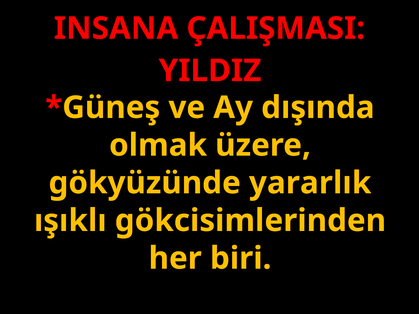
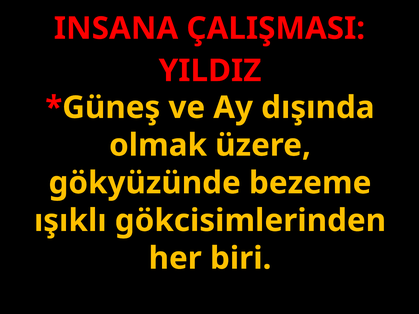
yararlık: yararlık -> bezeme (310, 183)
